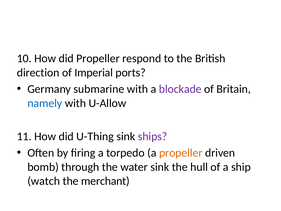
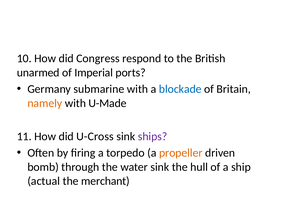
did Propeller: Propeller -> Congress (98, 58)
direction: direction -> unarmed (38, 72)
blockade colour: purple -> blue (180, 89)
namely colour: blue -> orange (45, 103)
U-Allow: U-Allow -> U-Made (107, 103)
U-Thing: U-Thing -> U-Cross (95, 136)
watch: watch -> actual (44, 181)
